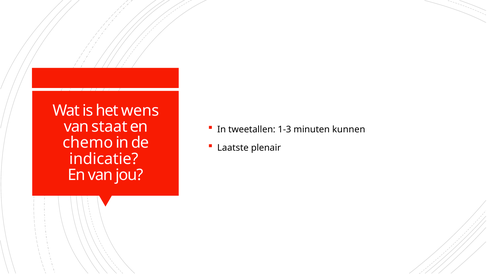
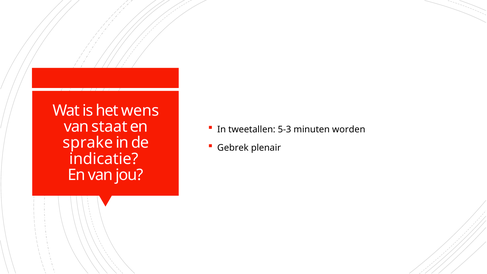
1-3: 1-3 -> 5-3 (284, 130)
kunnen: kunnen -> worden (349, 130)
chemo: chemo -> sprake (88, 143)
Laatste: Laatste -> Gebrek (233, 148)
